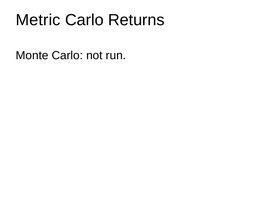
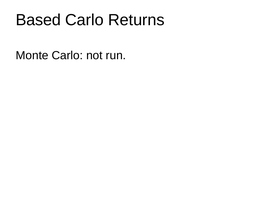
Metric: Metric -> Based (38, 20)
